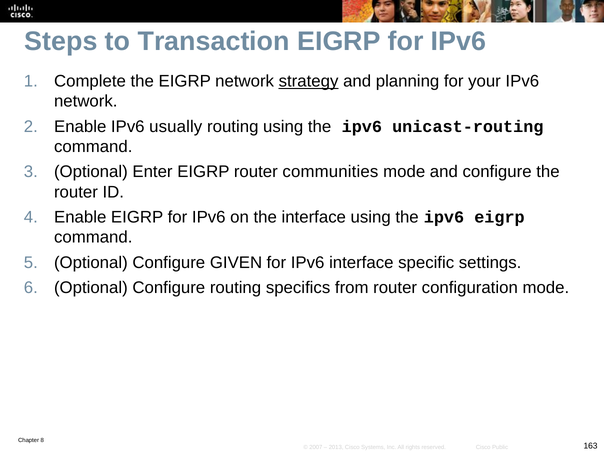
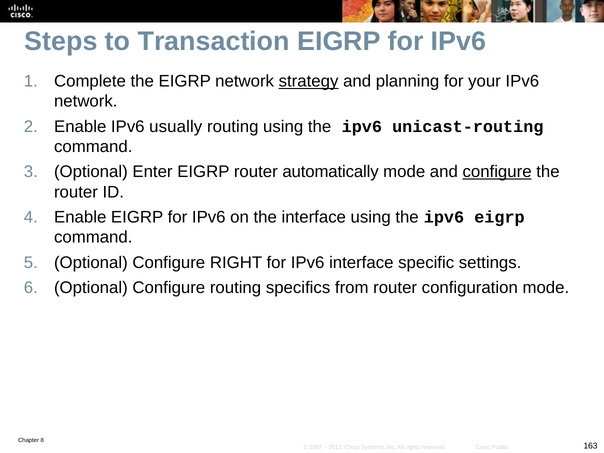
communities: communities -> automatically (331, 172)
configure underline: none -> present (497, 172)
GIVEN: GIVEN -> RIGHT (236, 263)
